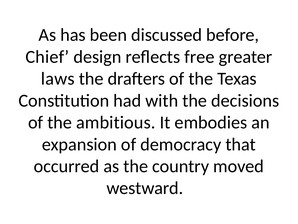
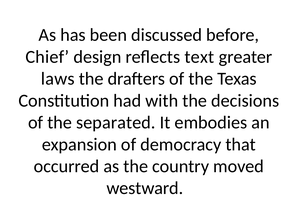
free: free -> text (199, 57)
ambitious: ambitious -> separated (116, 122)
